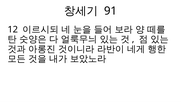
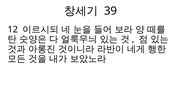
91: 91 -> 39 (111, 11)
